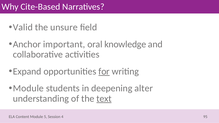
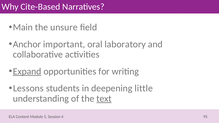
Valid: Valid -> Main (23, 27)
knowledge: knowledge -> laboratory (125, 44)
Expand underline: none -> present (27, 71)
for underline: present -> none (104, 71)
Module: Module -> Lessons (28, 88)
alter: alter -> little (144, 88)
